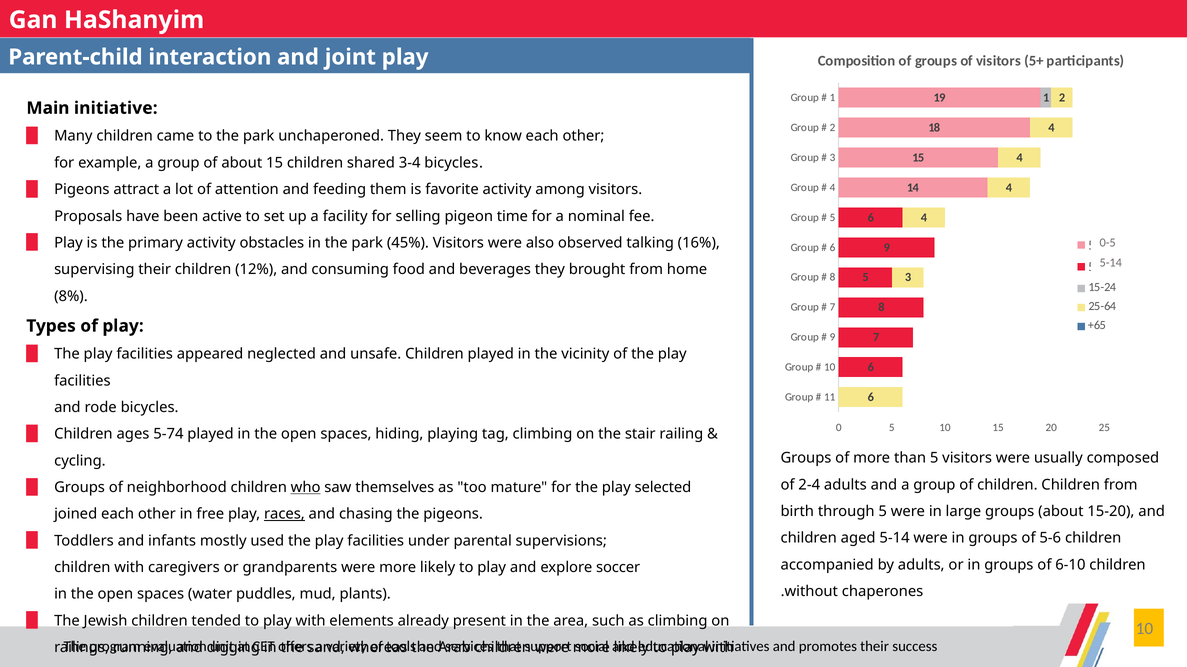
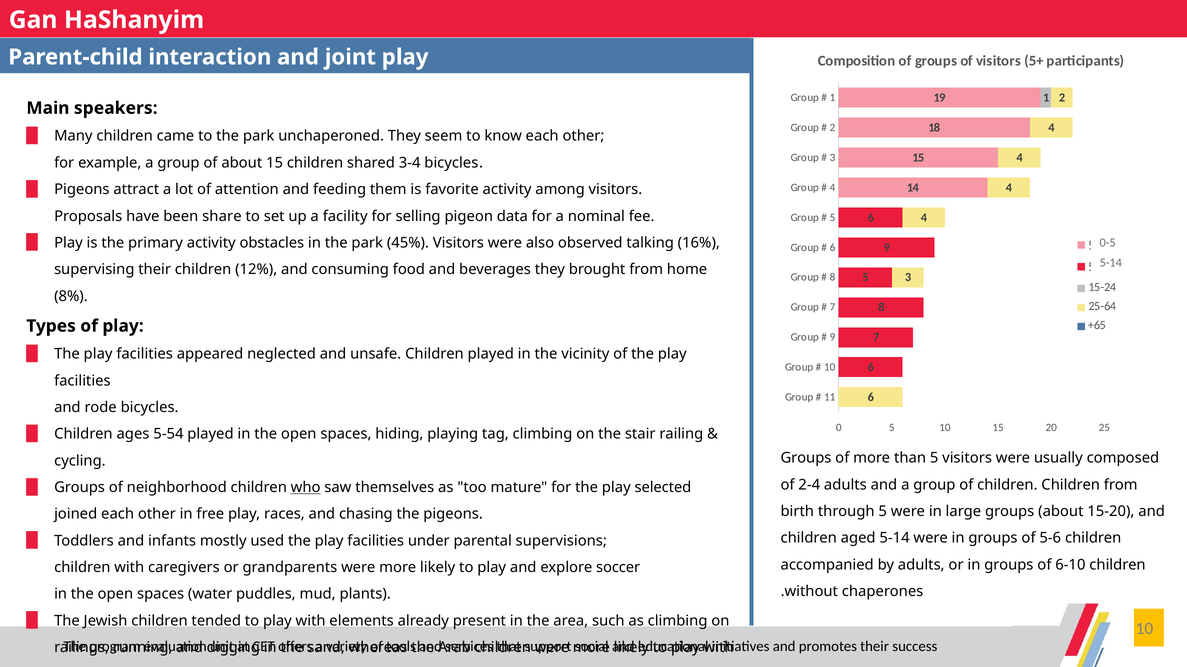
initiative: initiative -> speakers (116, 108)
active: active -> share (222, 216)
time: time -> data (512, 216)
5-74: 5-74 -> 5-54 (168, 434)
races underline: present -> none (284, 515)
